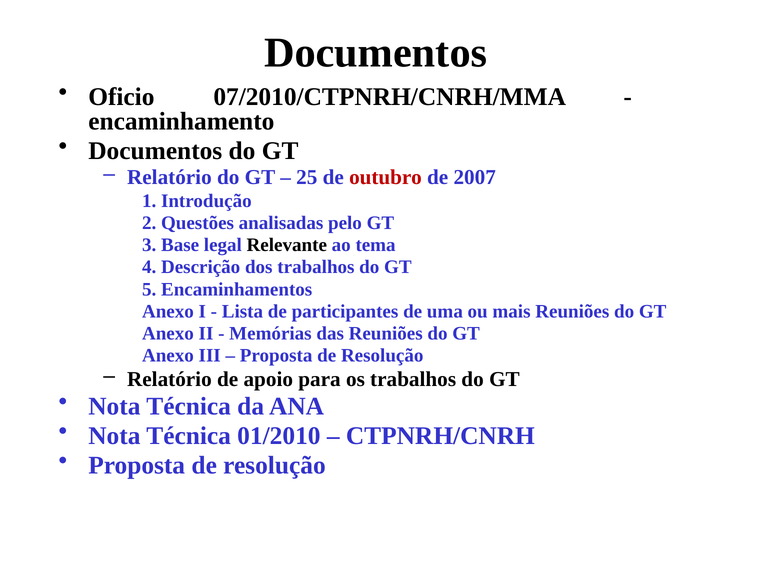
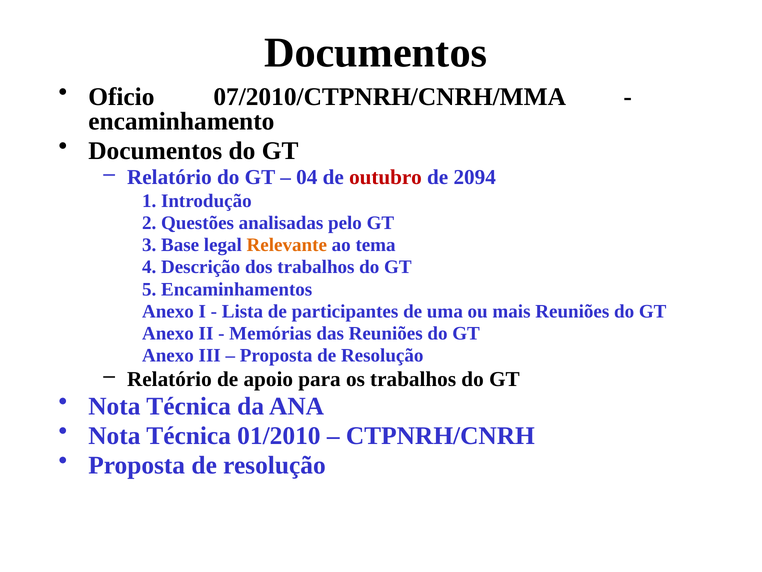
25: 25 -> 04 (307, 177)
2007: 2007 -> 2094 (475, 177)
Relevante colour: black -> orange (287, 245)
